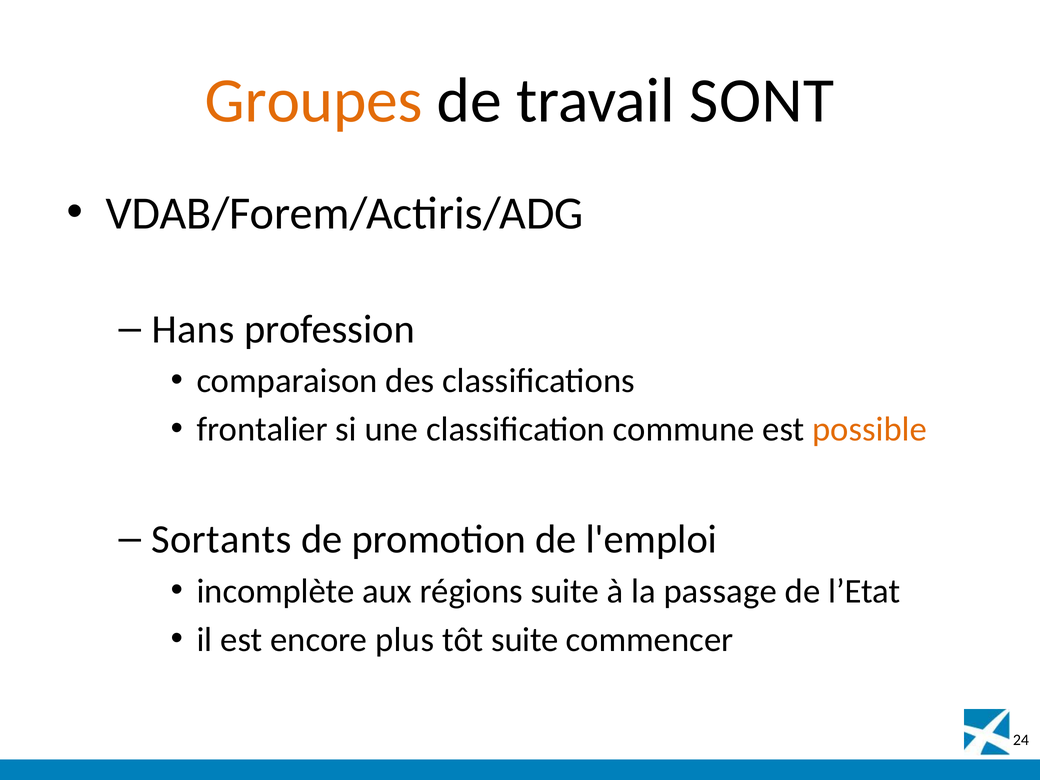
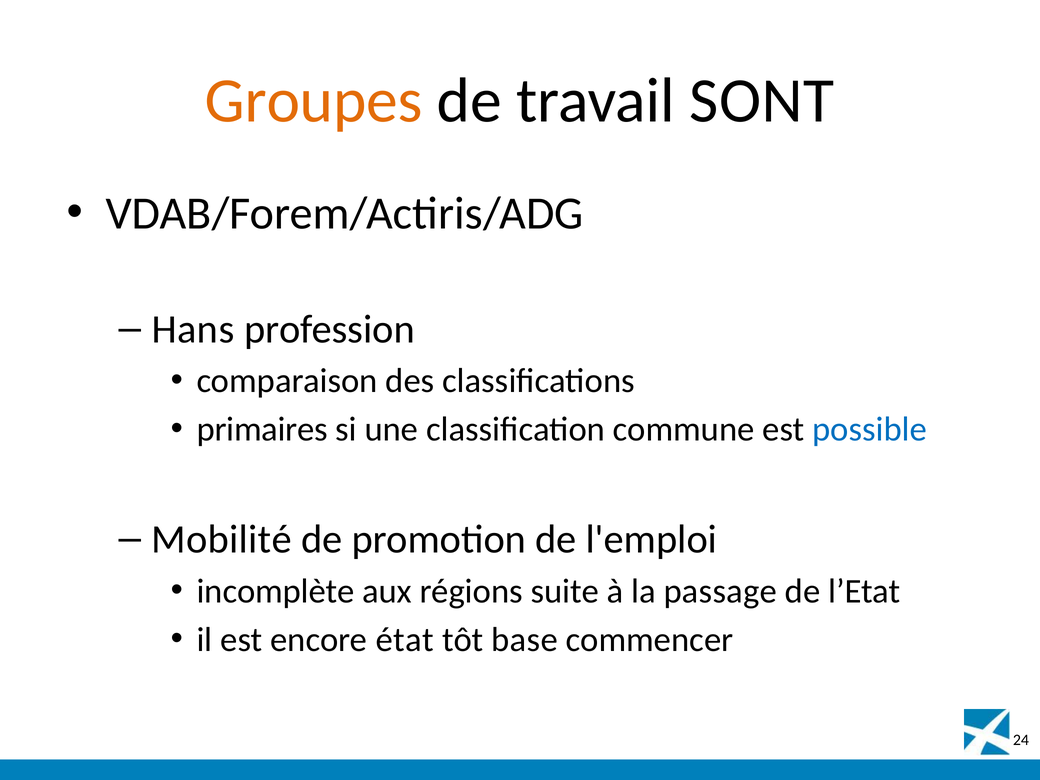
frontalier: frontalier -> primaires (262, 430)
possible colour: orange -> blue (870, 430)
Sortants: Sortants -> Mobilité (221, 540)
plus: plus -> état (405, 640)
tôt suite: suite -> base (525, 640)
